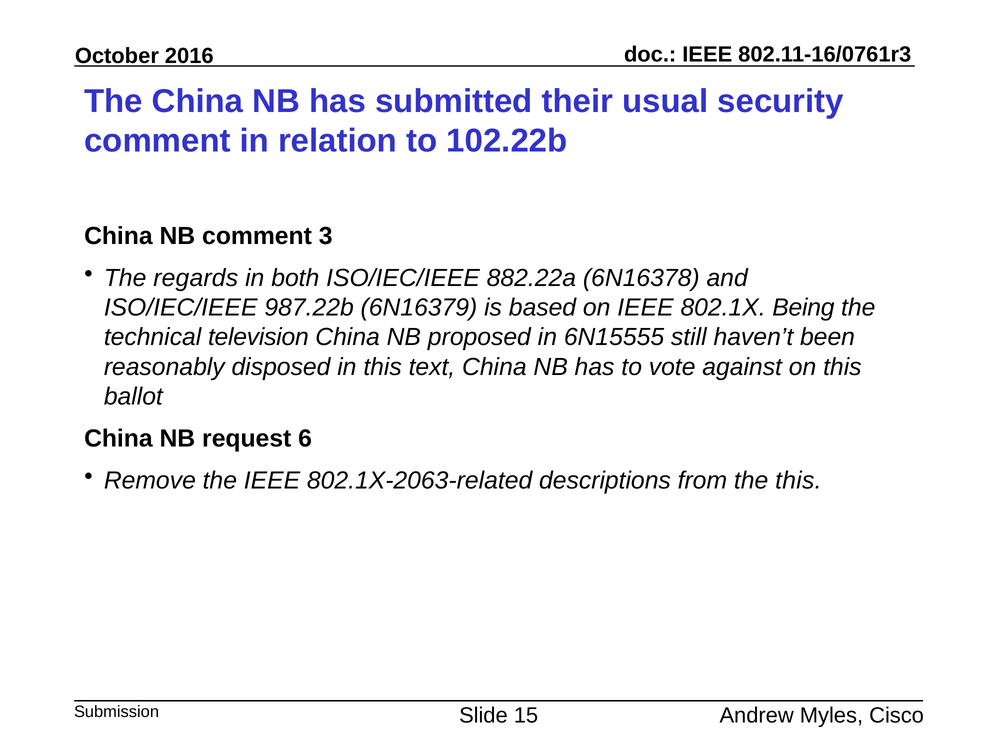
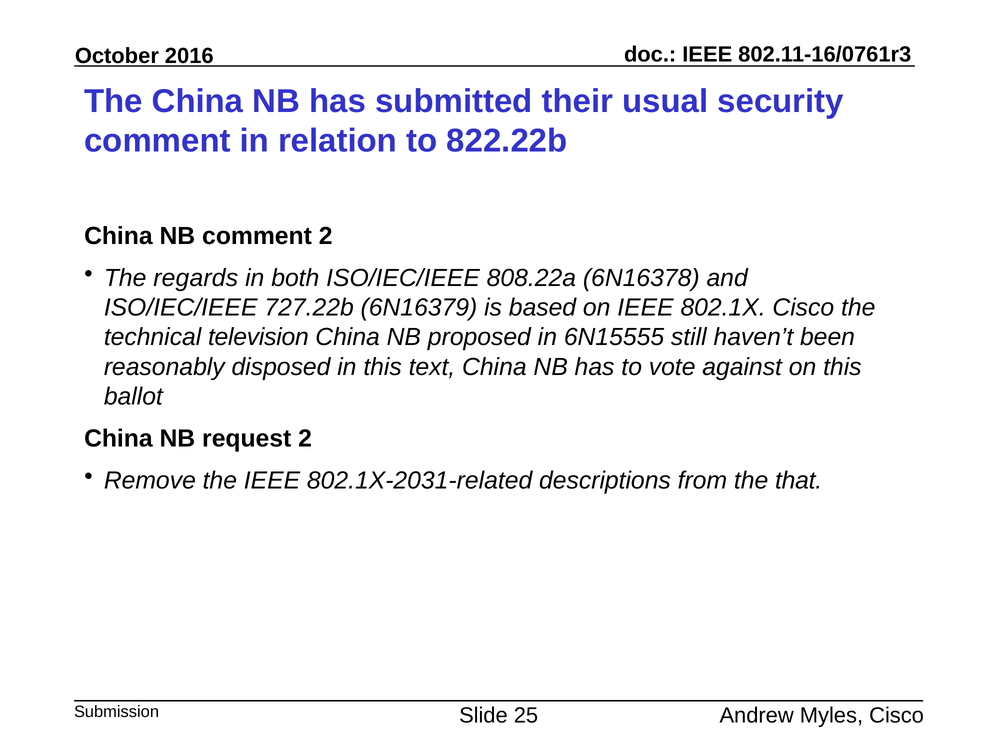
102.22b: 102.22b -> 822.22b (507, 141)
comment 3: 3 -> 2 (326, 236)
882.22a: 882.22a -> 808.22a (531, 278)
987.22b: 987.22b -> 727.22b (309, 308)
802.1X Being: Being -> Cisco (803, 308)
request 6: 6 -> 2 (305, 439)
802.1X-2063-related: 802.1X-2063-related -> 802.1X-2031-related (420, 481)
the this: this -> that (799, 481)
15: 15 -> 25 (526, 715)
